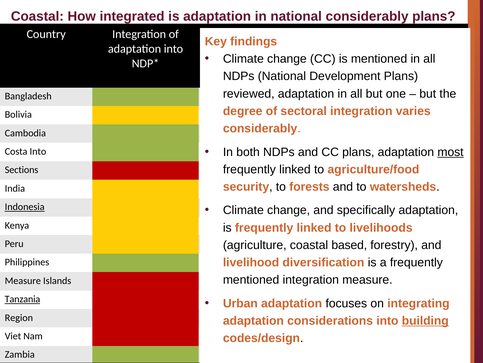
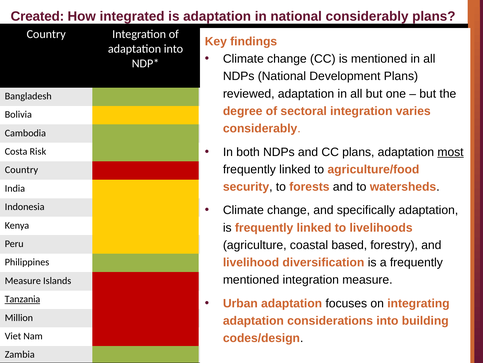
Coastal: Coastal -> Created (37, 16)
Costa Into: Into -> Risk (38, 151)
Sections: Sections -> Country (21, 170)
Indonesia underline: present -> none (25, 206)
Region: Region -> Million (19, 317)
building underline: present -> none (425, 320)
